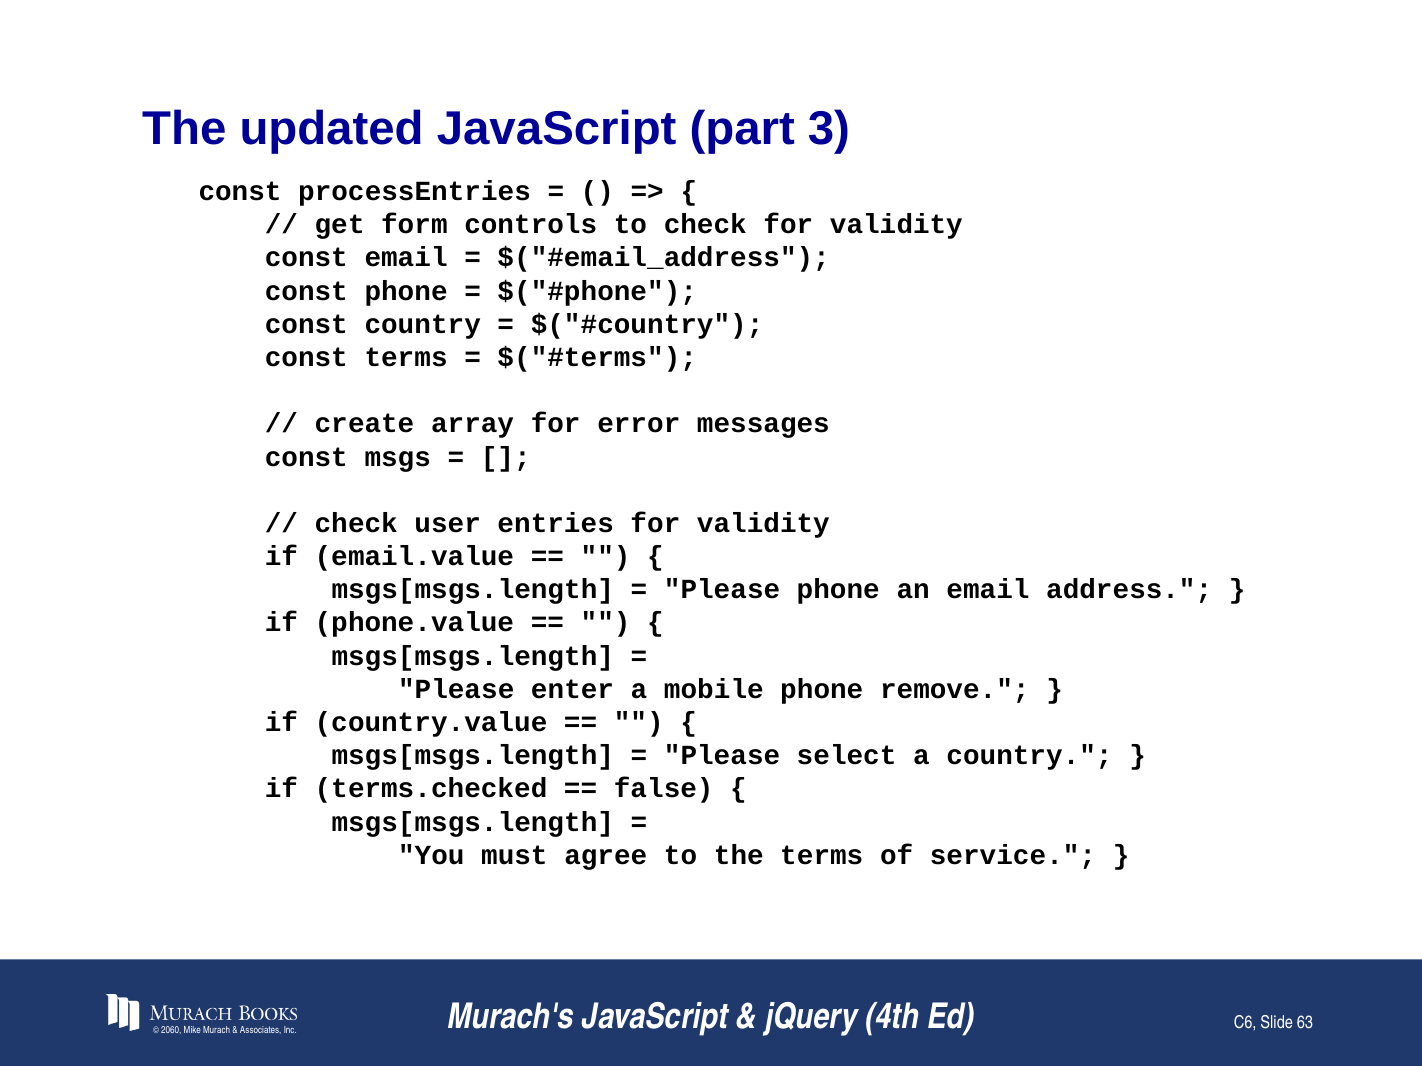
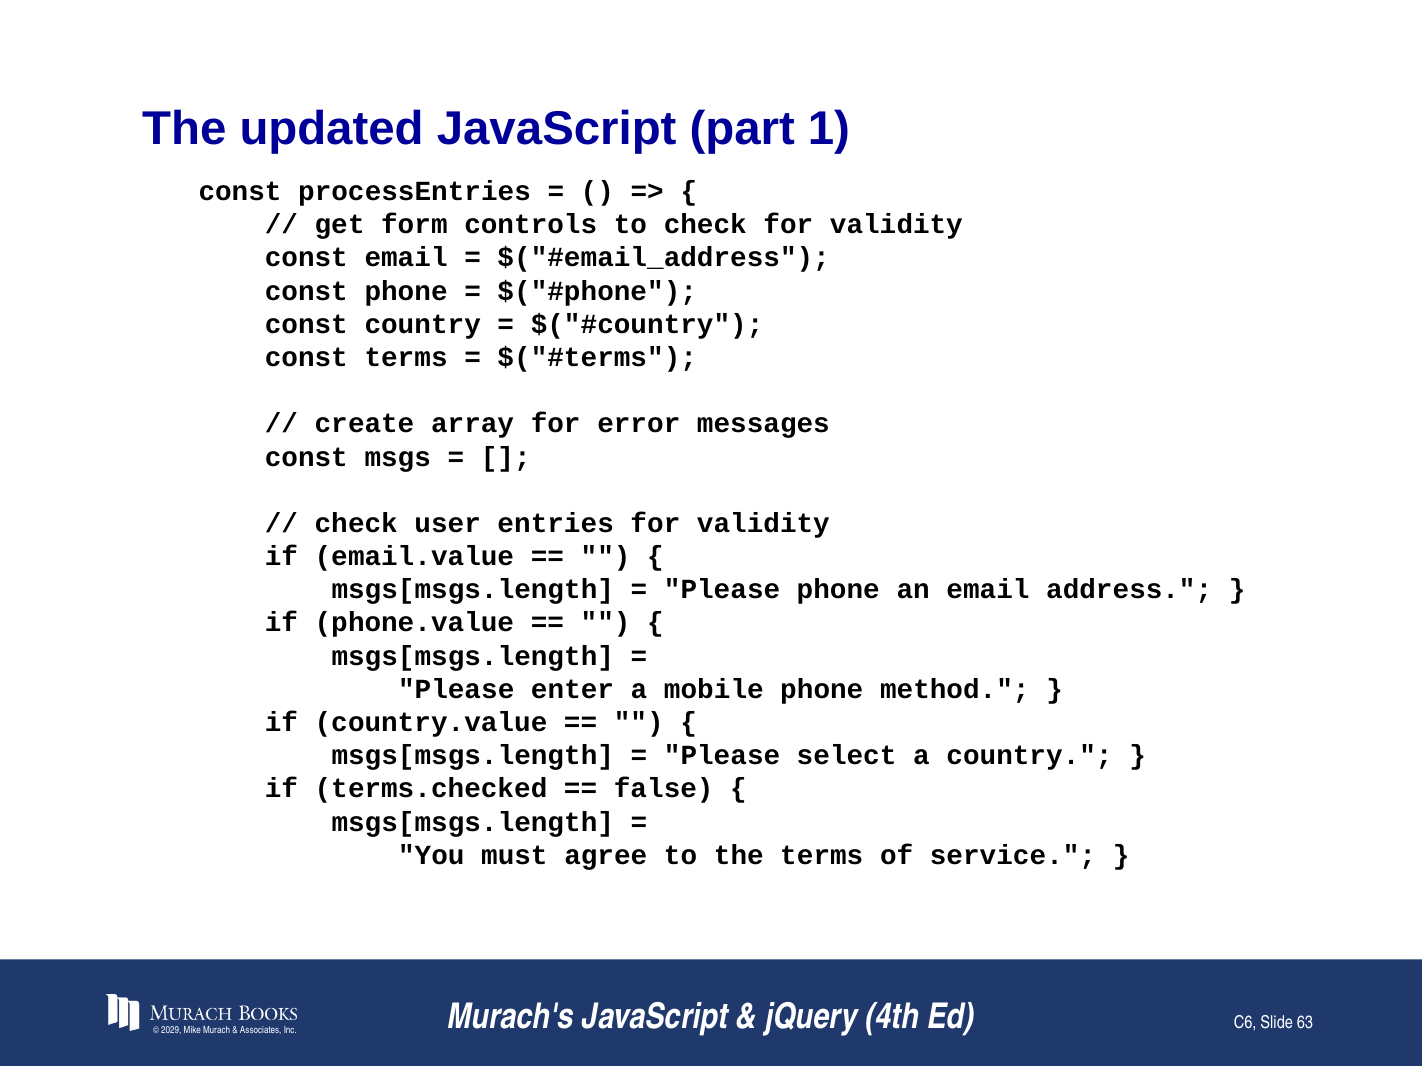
3: 3 -> 1 (829, 129)
remove: remove -> method (955, 690)
2060: 2060 -> 2029 (171, 1030)
